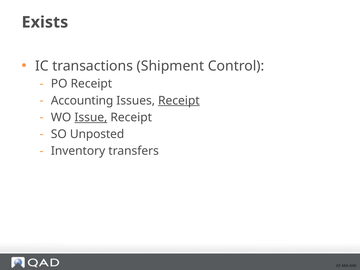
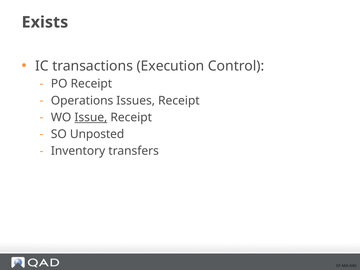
Shipment: Shipment -> Execution (170, 66)
Accounting: Accounting -> Operations (82, 101)
Receipt underline: present -> none (179, 101)
